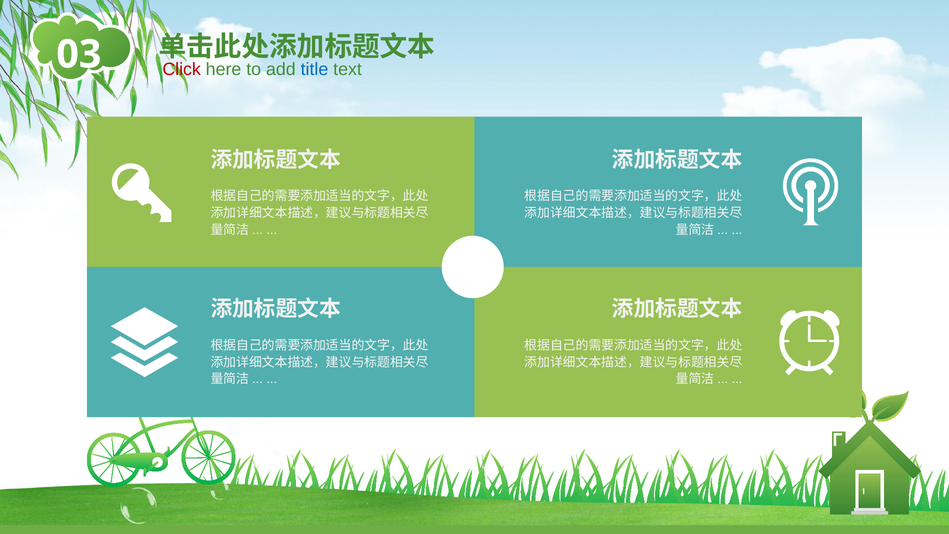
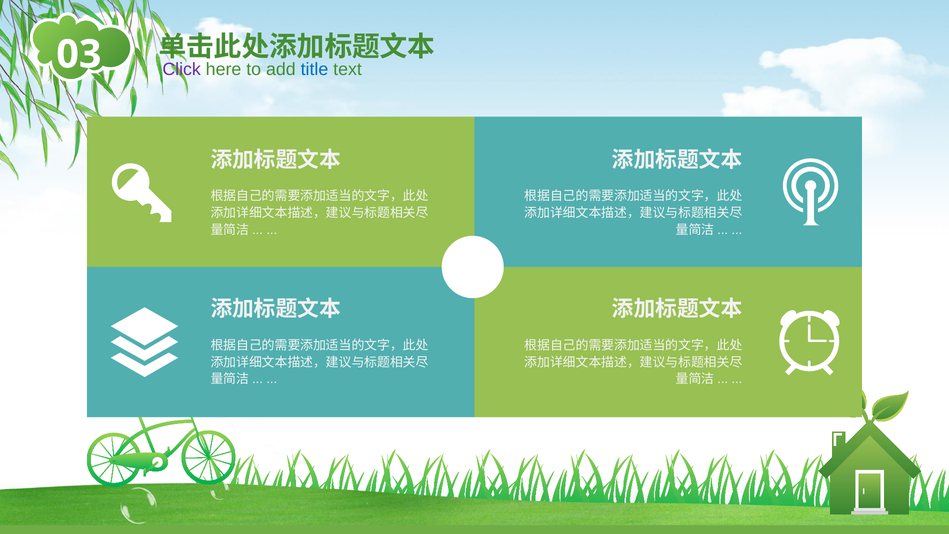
Click colour: red -> purple (182, 69)
